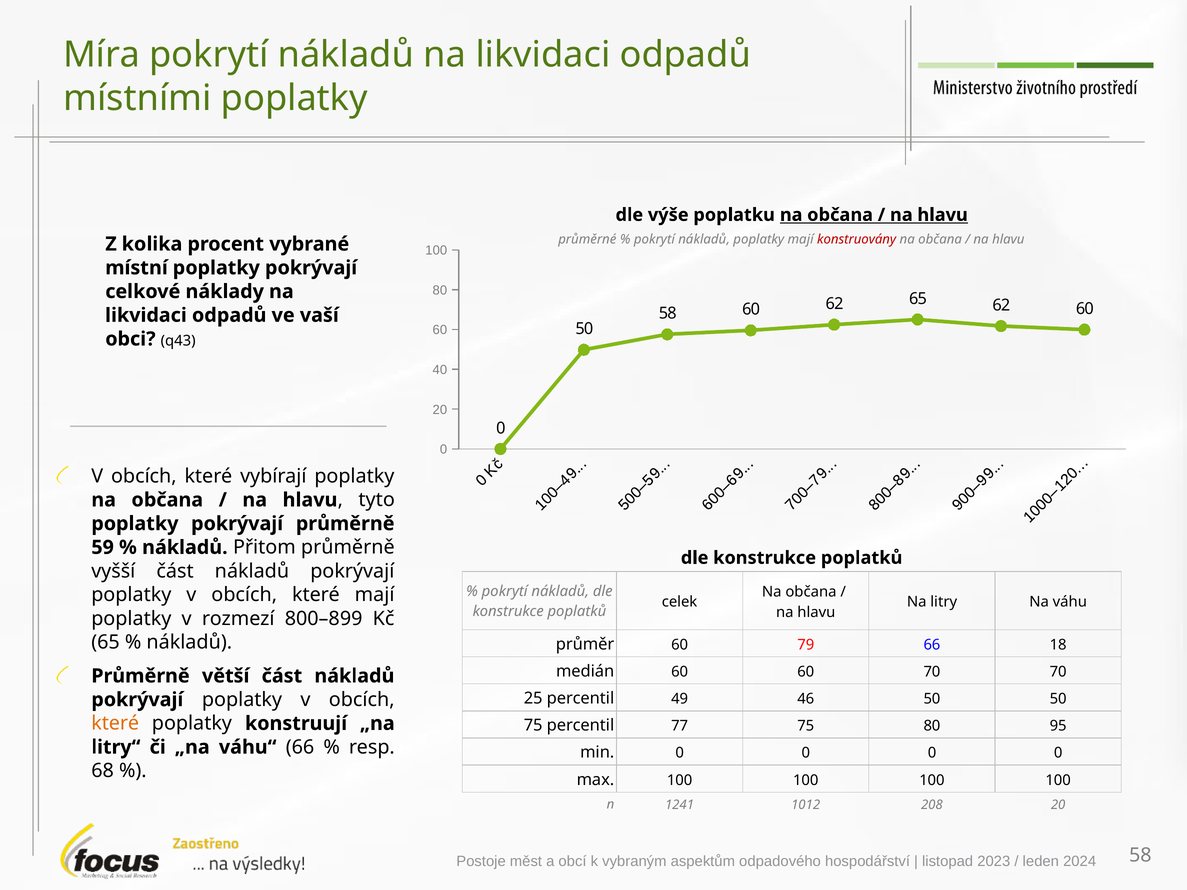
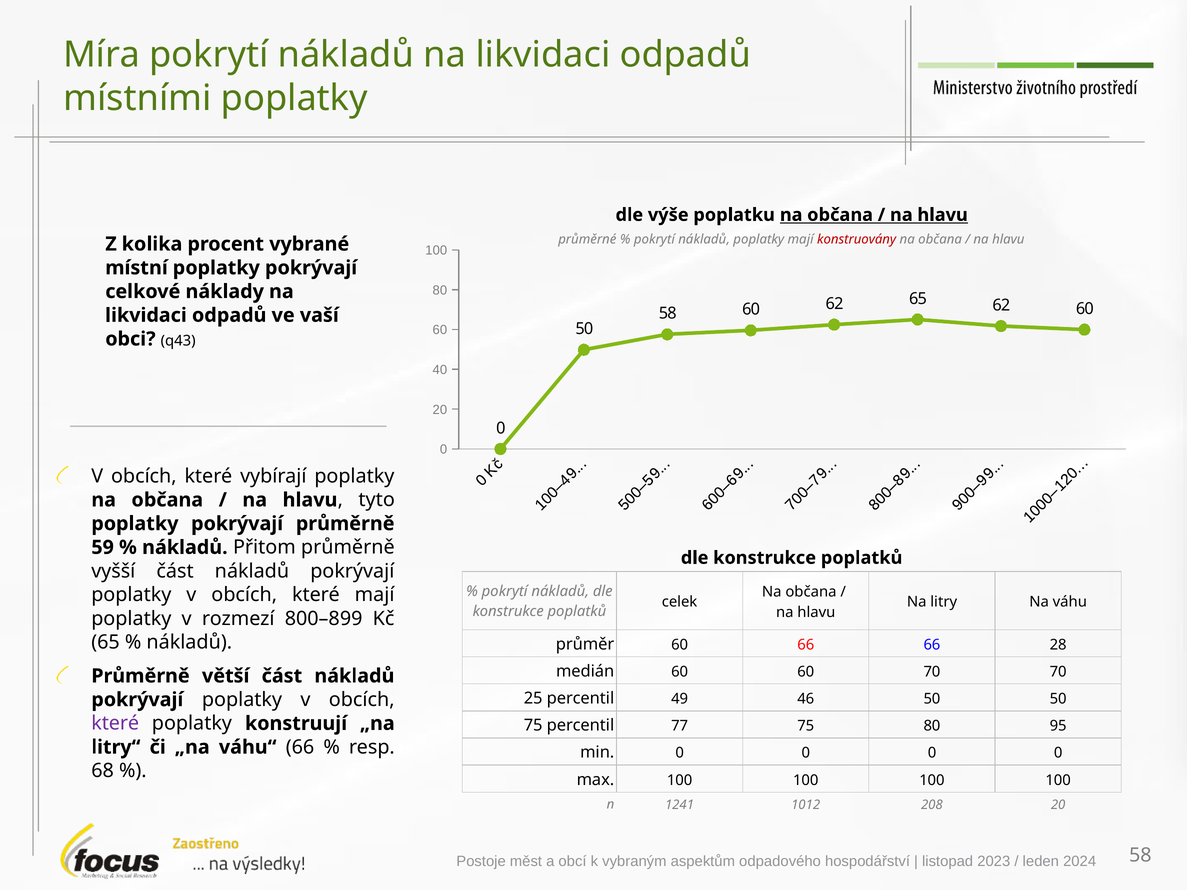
60 79: 79 -> 66 (806, 645)
18: 18 -> 28 (1058, 645)
které colour: orange -> purple (115, 724)
